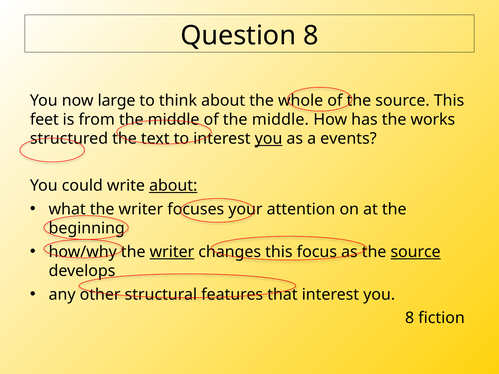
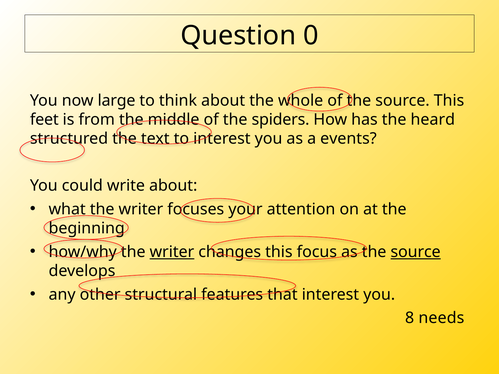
Question 8: 8 -> 0 (311, 36)
middle: middle -> spiders (281, 120)
works: works -> heard (433, 120)
you underline: present -> none (269, 139)
about underline: present -> none (173, 186)
fiction: fiction -> needs (441, 318)
